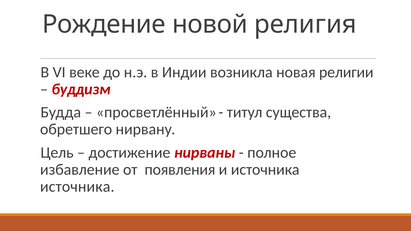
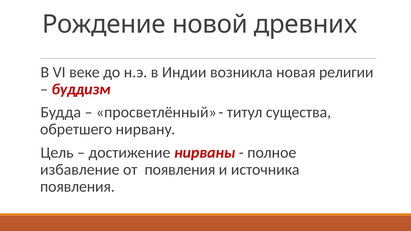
религия: религия -> древних (306, 25)
источника: источника -> появления (77, 187)
